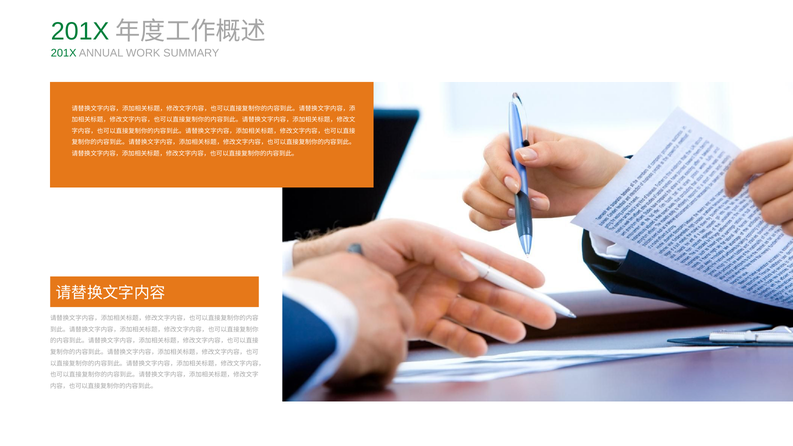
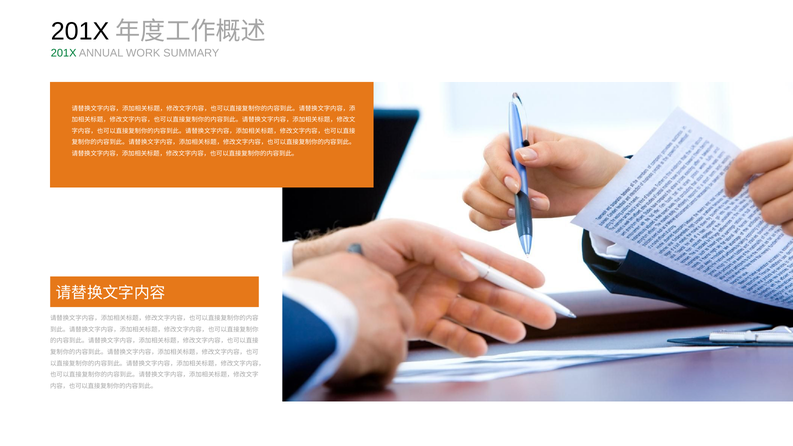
201X colour: green -> black (80, 31)
